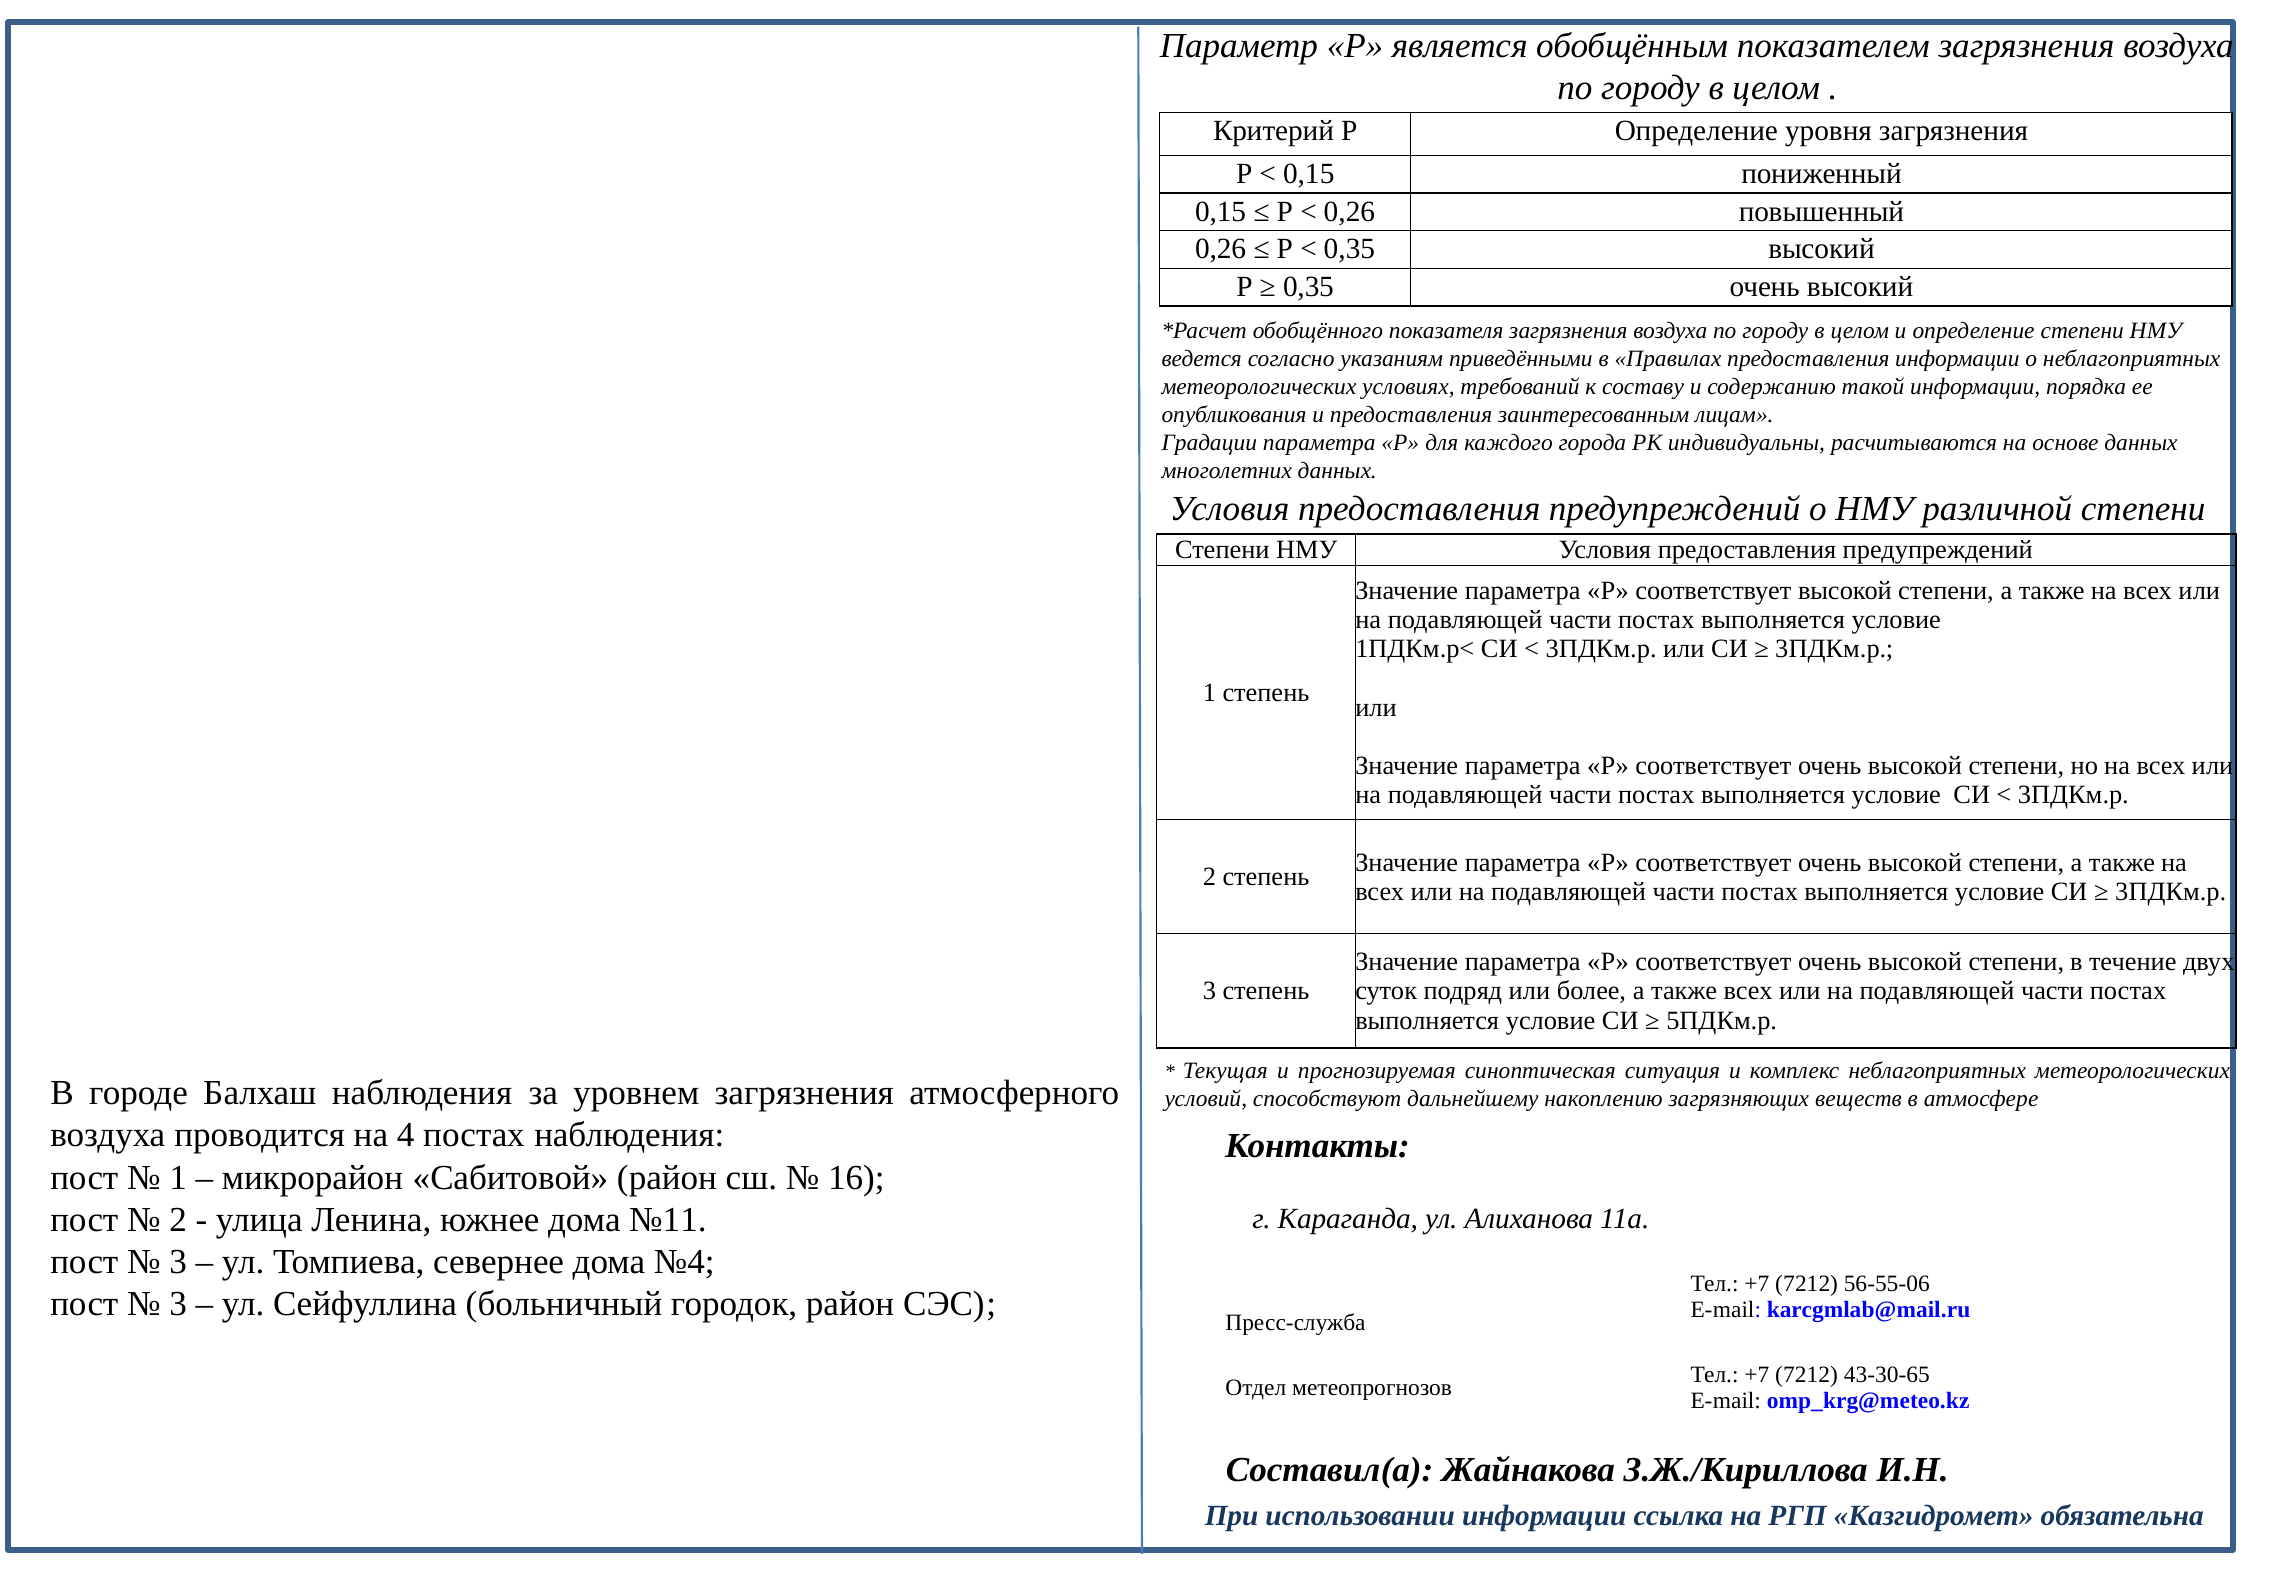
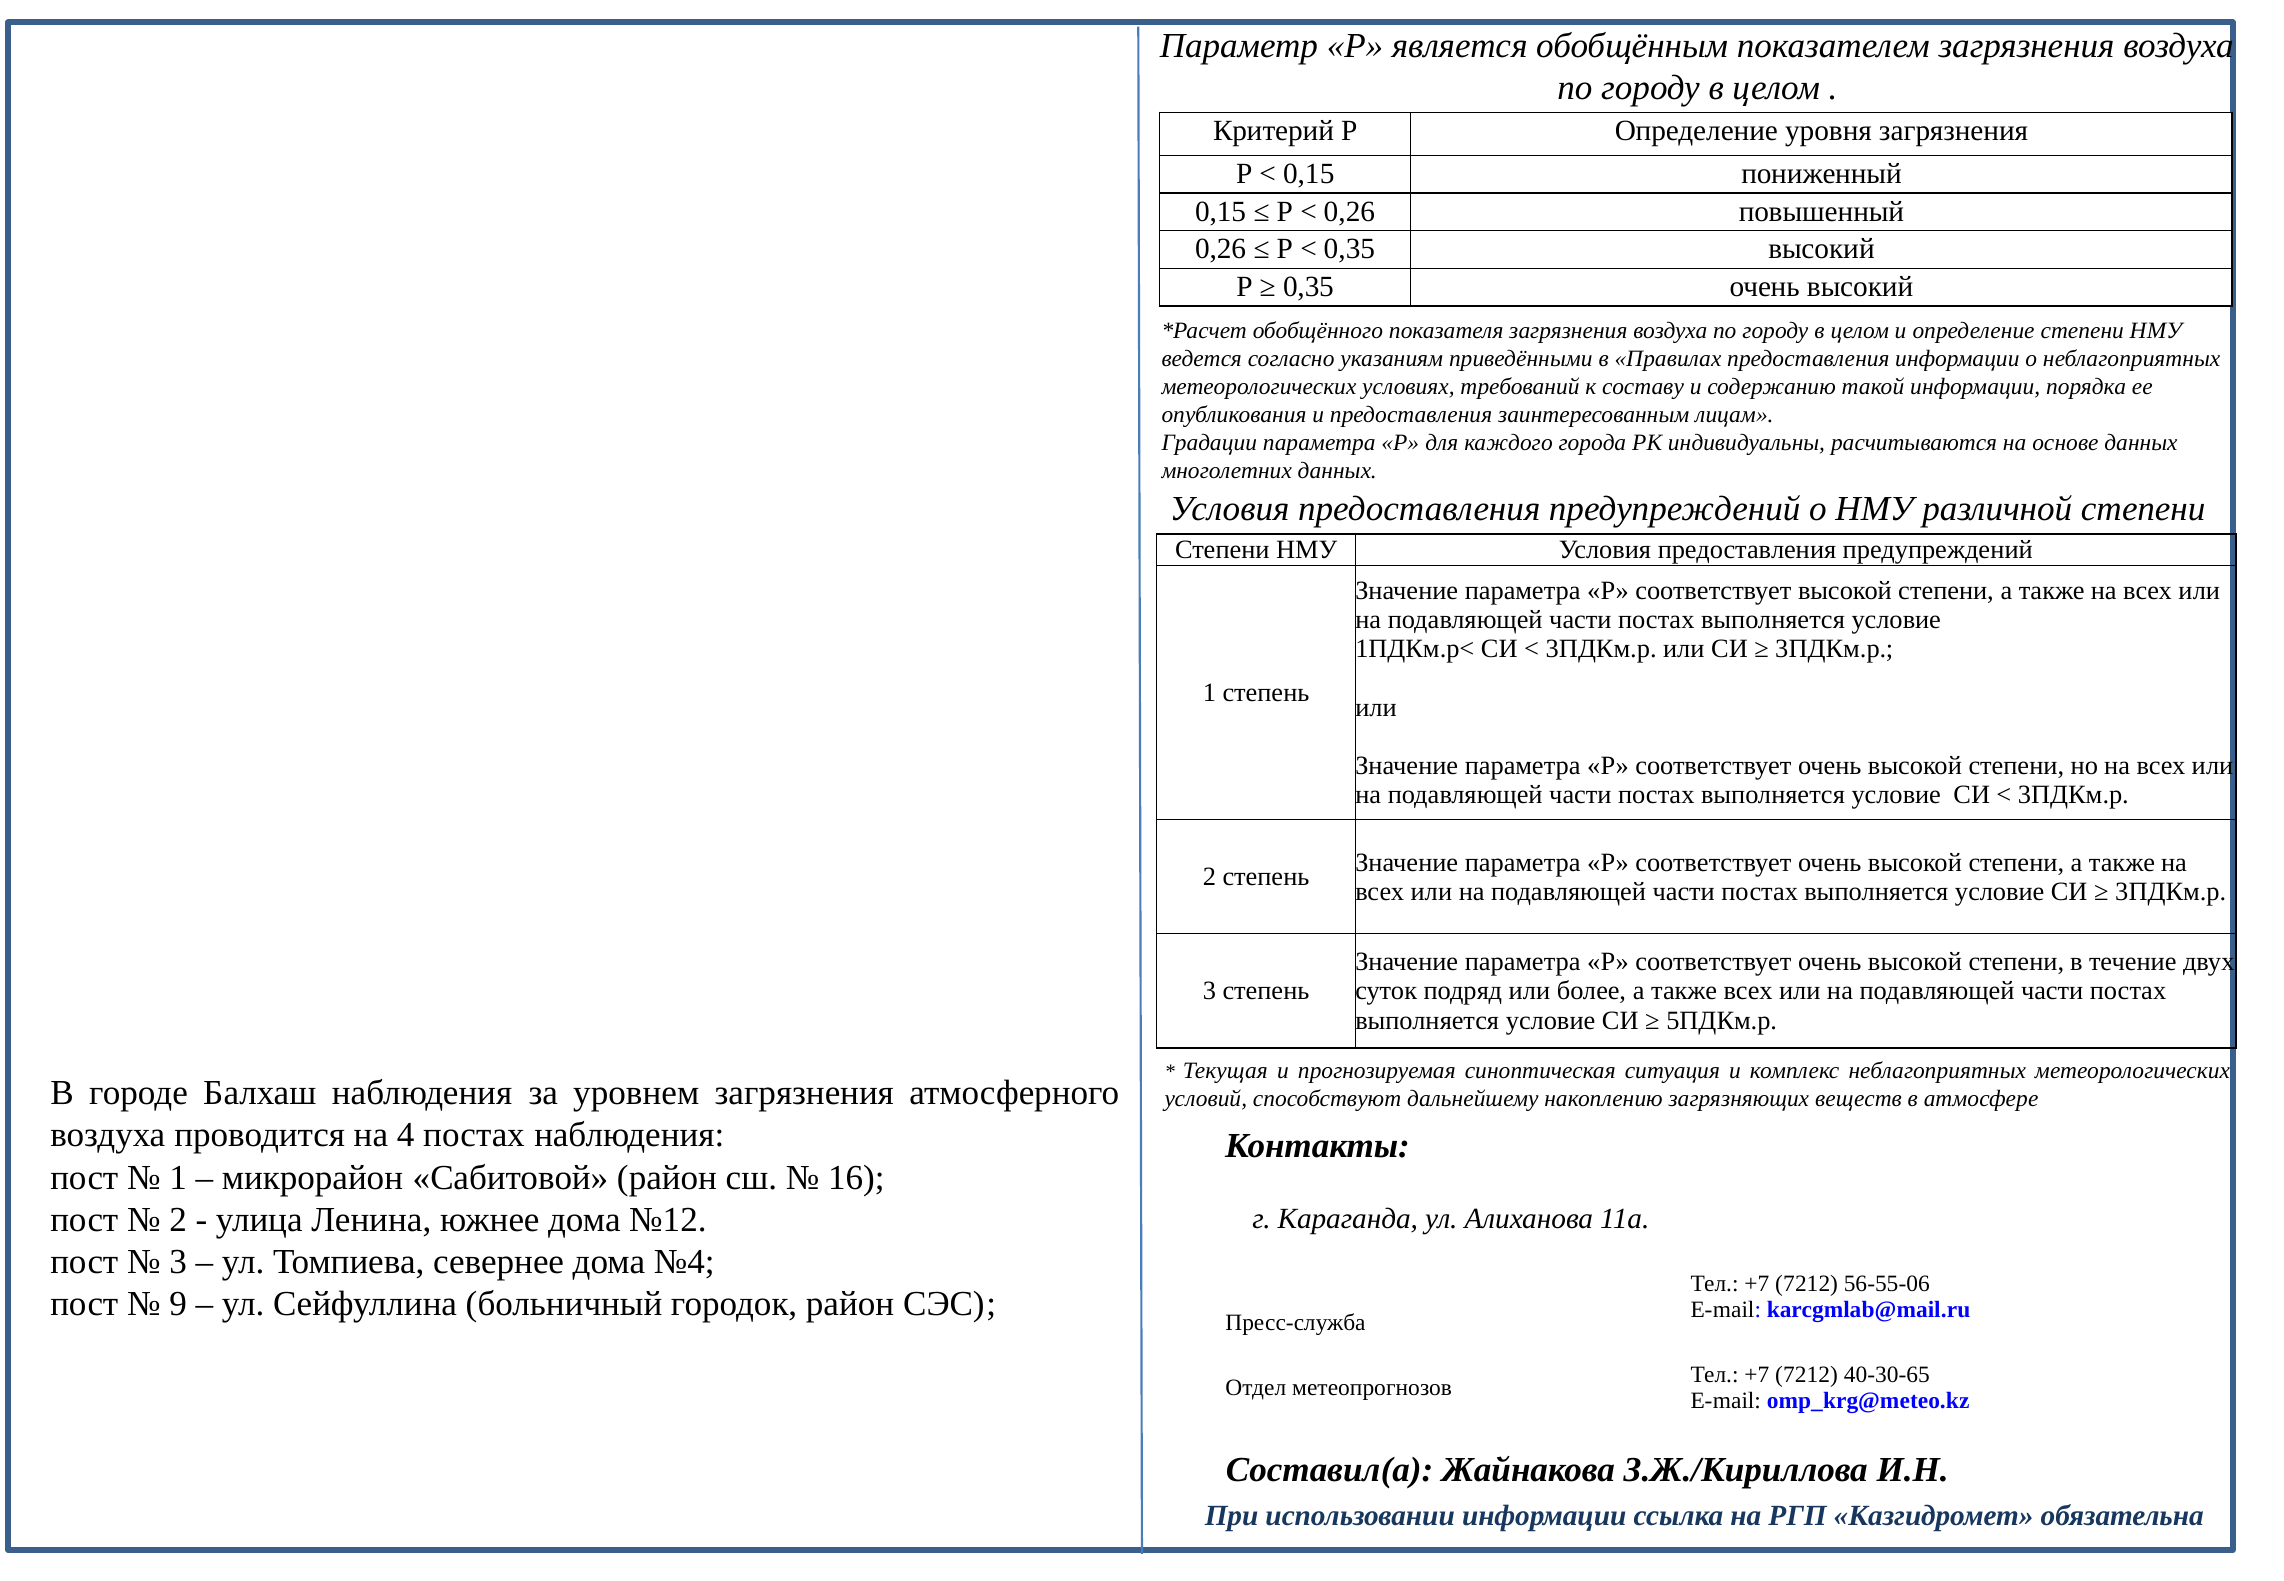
№11: №11 -> №12 (668, 1220)
3: 3 -> 9 (178, 1304)
43-30-65: 43-30-65 -> 40-30-65 (1887, 1375)
